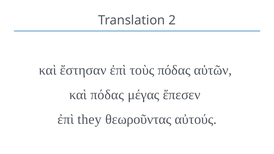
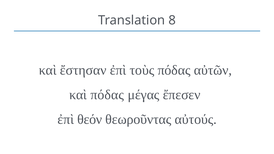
2: 2 -> 8 (172, 20)
they: they -> θεόν (90, 120)
